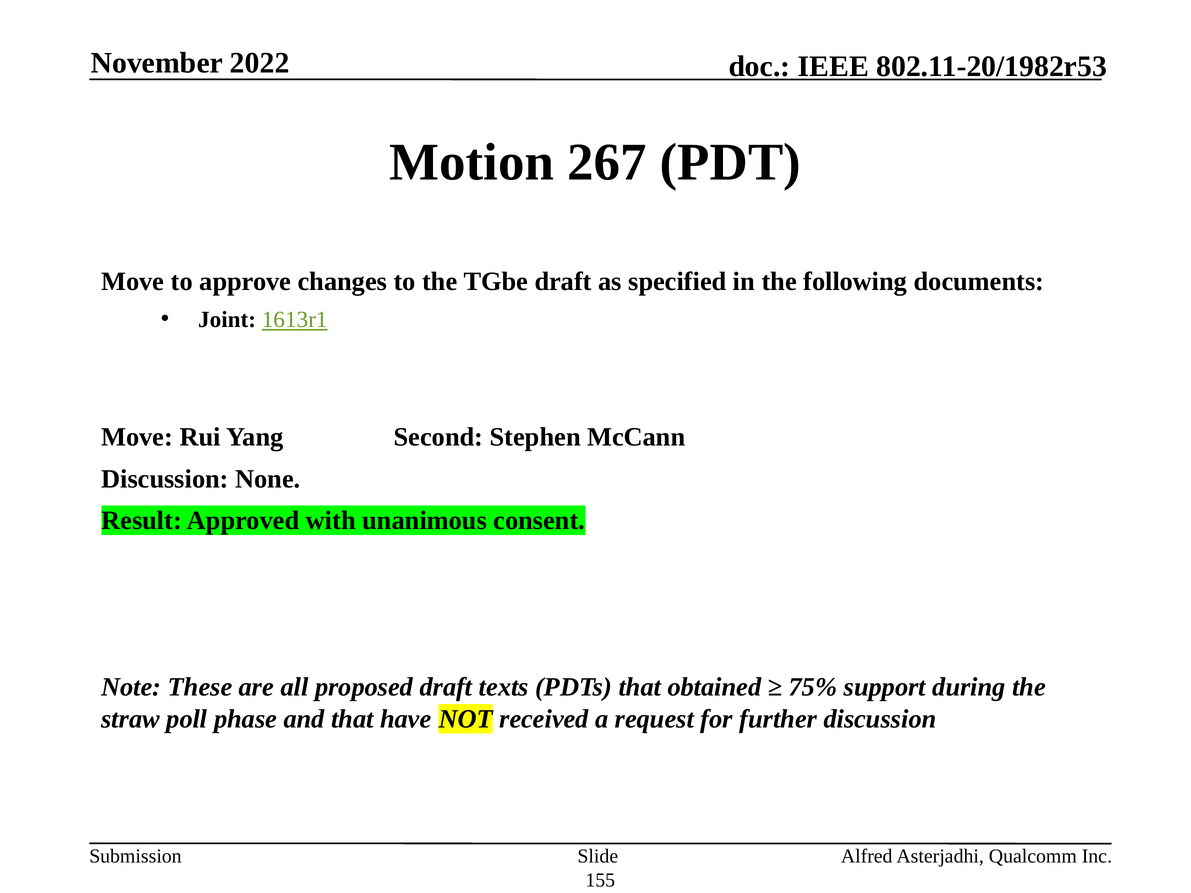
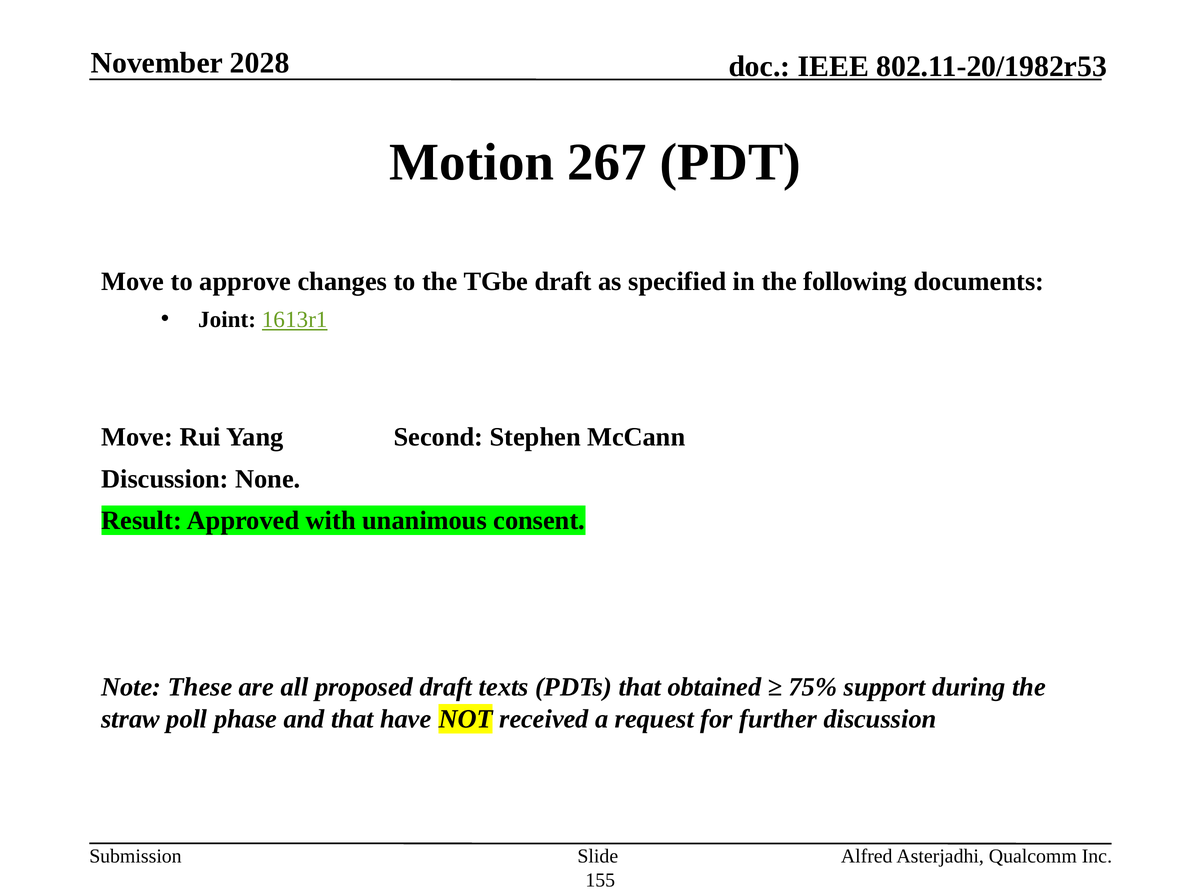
2022: 2022 -> 2028 (260, 63)
